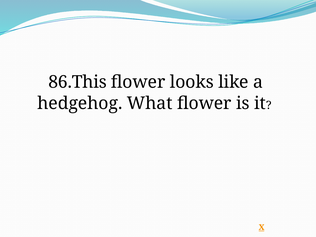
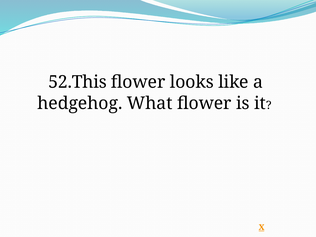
86.This: 86.This -> 52.This (78, 82)
